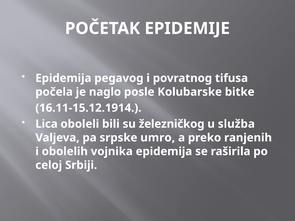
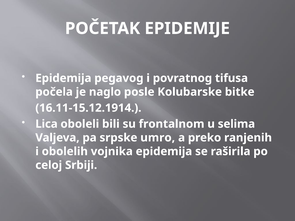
železničkog: železničkog -> frontalnom (172, 124)
služba: služba -> selima (236, 124)
